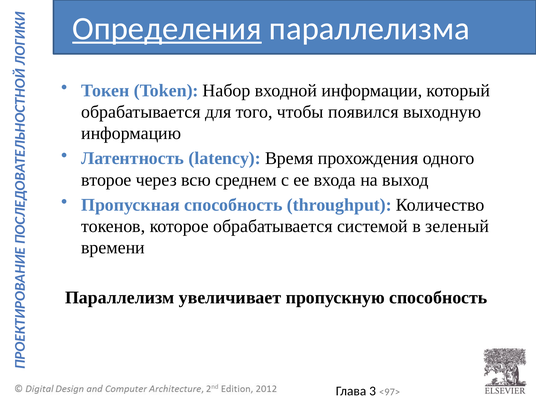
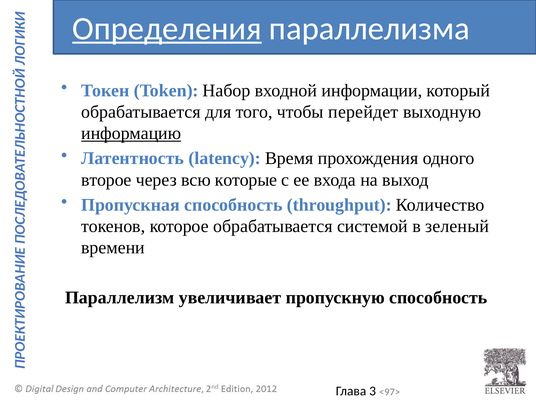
появился: появился -> перейдет (363, 112)
информацию underline: none -> present (131, 133)
среднем: среднем -> которые (246, 180)
